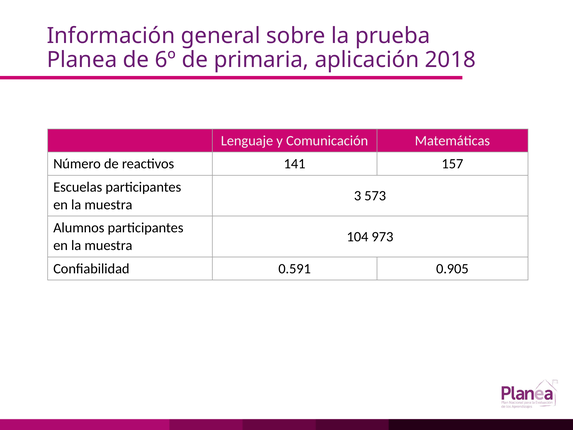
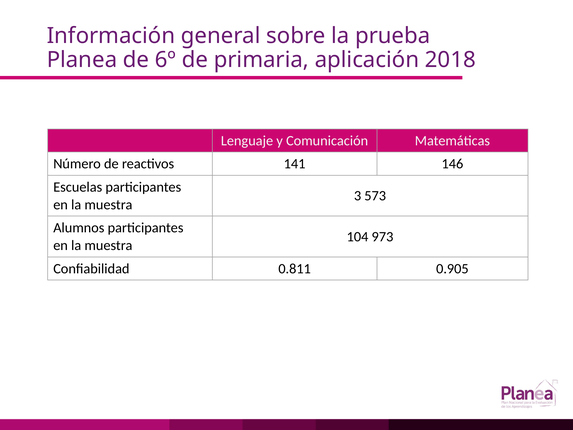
157: 157 -> 146 (452, 164)
0.591: 0.591 -> 0.811 (295, 268)
